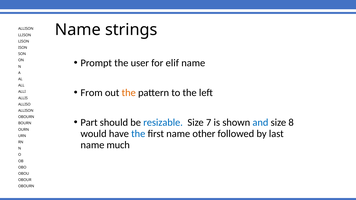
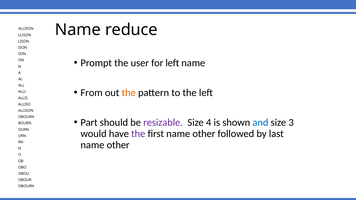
strings: strings -> reduce (131, 30)
for elif: elif -> left (172, 63)
resizable colour: blue -> purple (163, 123)
7: 7 -> 4 (209, 123)
8: 8 -> 3 (291, 123)
the colour: blue -> purple (138, 134)
much: much -> other (118, 145)
